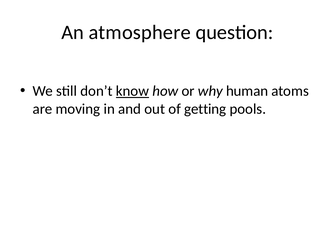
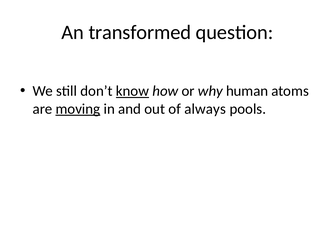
atmosphere: atmosphere -> transformed (140, 32)
moving underline: none -> present (78, 109)
getting: getting -> always (205, 109)
